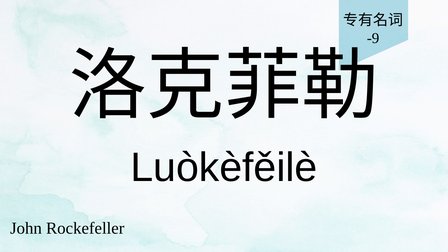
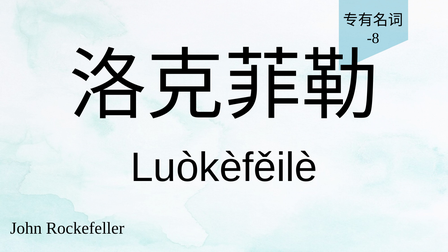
-9: -9 -> -8 (373, 38)
